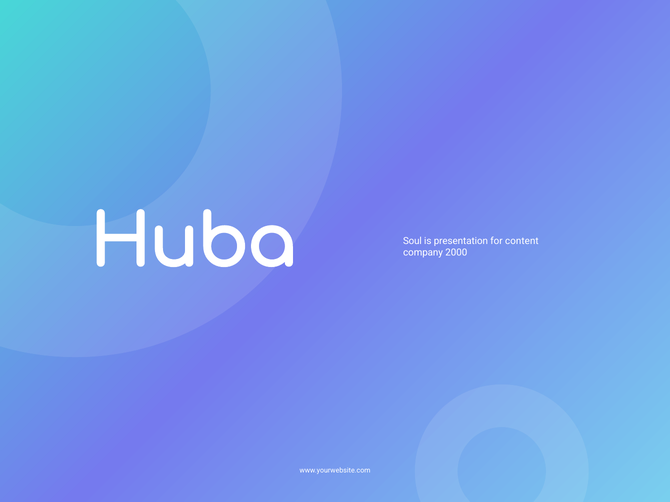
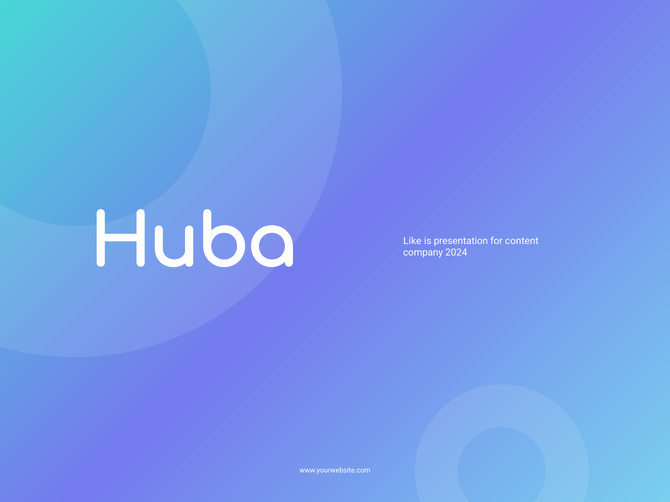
Soul: Soul -> Like (412, 241)
2000: 2000 -> 2024 (456, 253)
